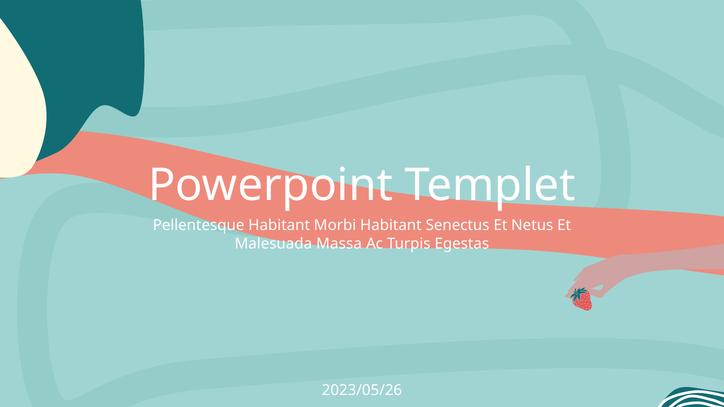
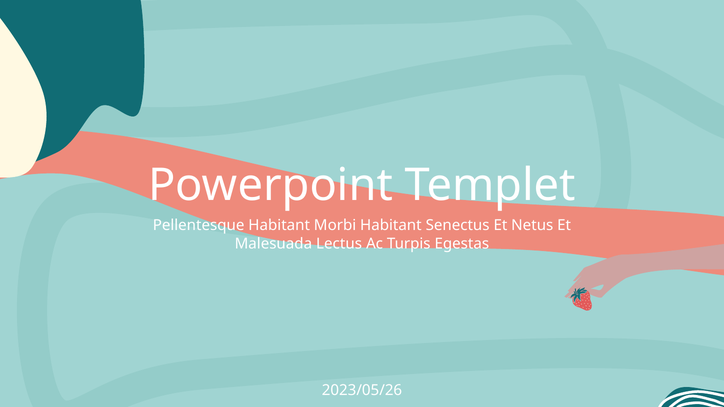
Massa: Massa -> Lectus (339, 244)
